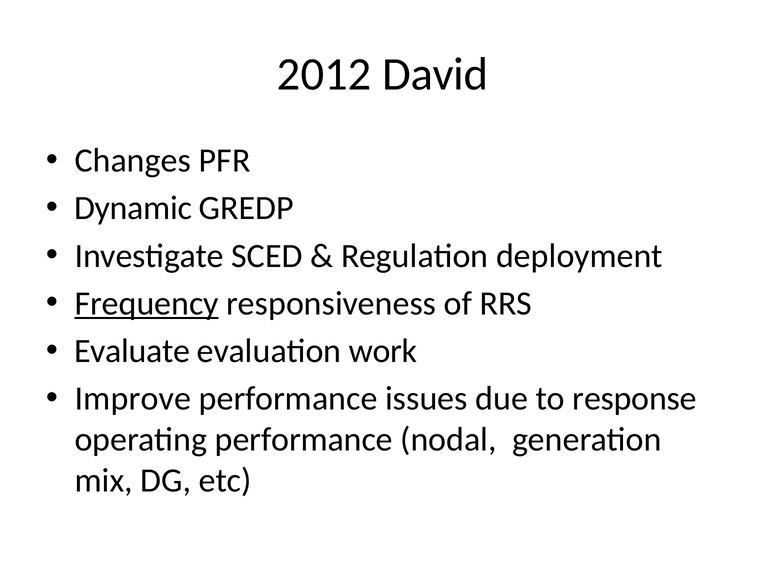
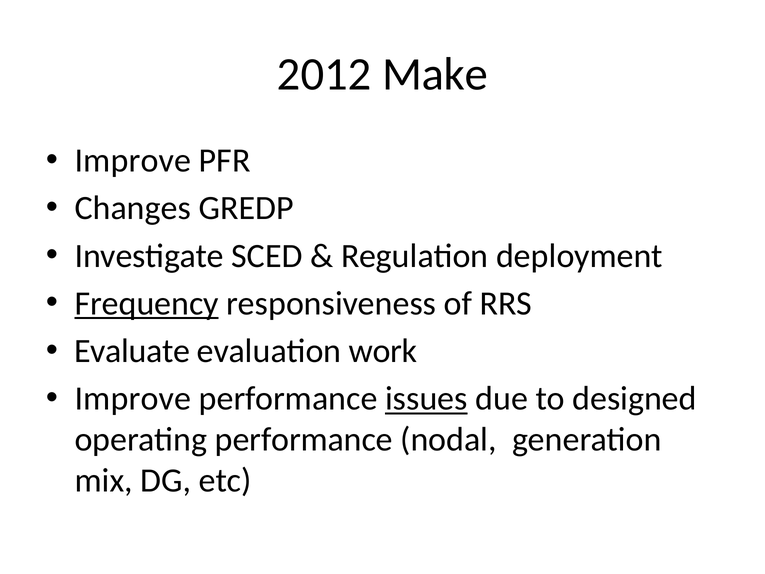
David: David -> Make (435, 74)
Changes: Changes -> Improve (133, 160)
Dynamic: Dynamic -> Changes (133, 208)
issues underline: none -> present (426, 399)
response: response -> designed (634, 399)
